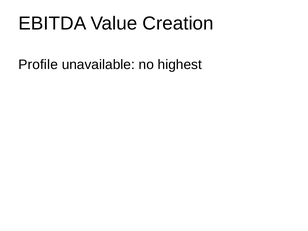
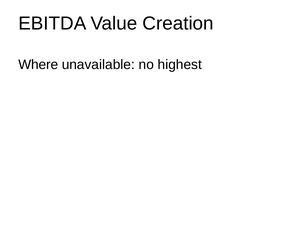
Profile: Profile -> Where (38, 65)
